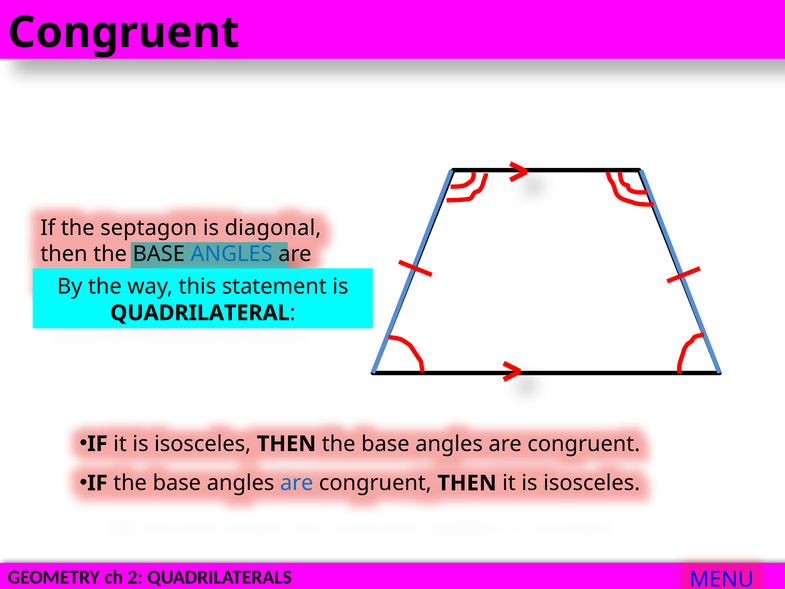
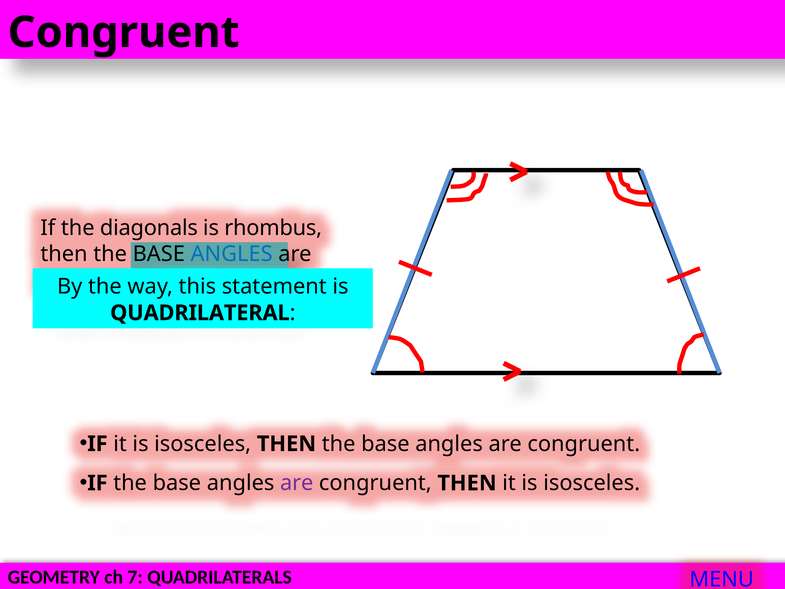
septagon: septagon -> diagonals (149, 228)
diagonal: diagonal -> rhombus (273, 228)
are colour: blue -> purple (297, 483)
2: 2 -> 7 (135, 577)
